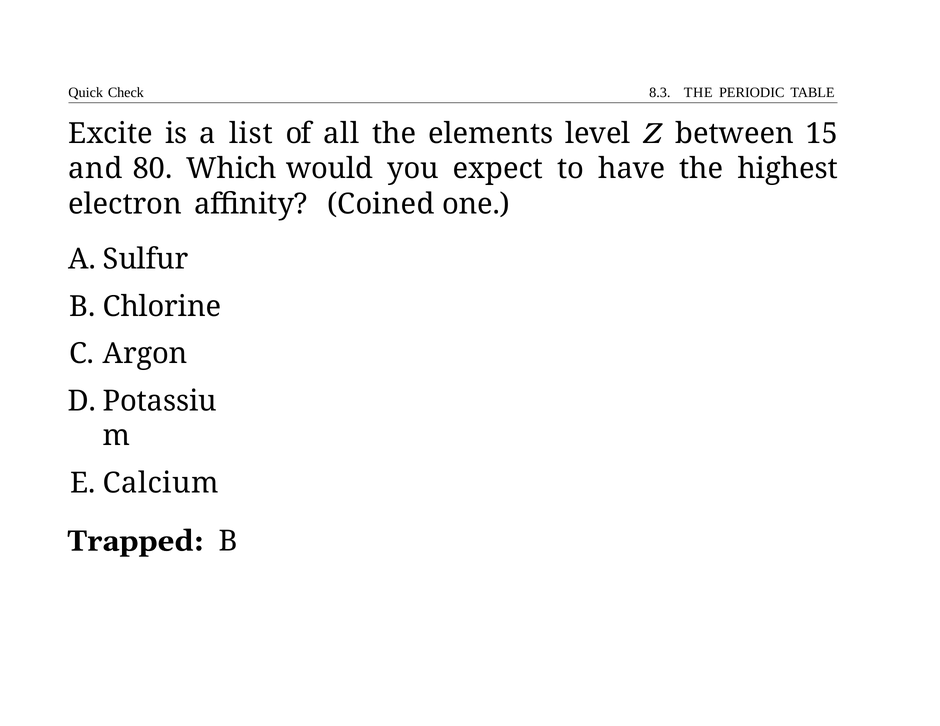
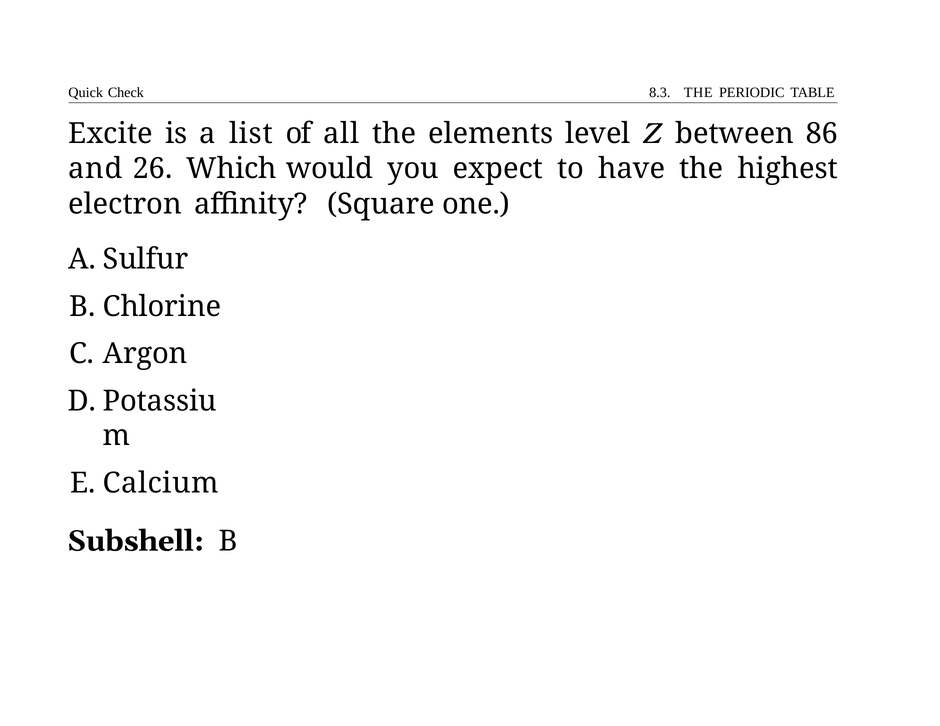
15: 15 -> 86 (822, 134)
80: 80 -> 26 (153, 169)
Coined: Coined -> Square (381, 204)
Trapped: Trapped -> Subshell (136, 541)
